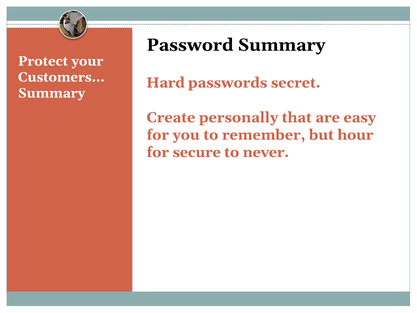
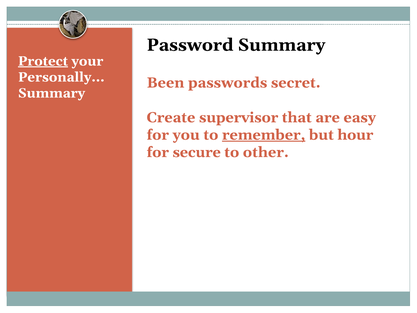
Protect underline: none -> present (43, 61)
Customers: Customers -> Personally (61, 77)
Hard: Hard -> Been (165, 83)
personally: personally -> supervisor (239, 117)
remember underline: none -> present (264, 135)
never: never -> other (266, 152)
